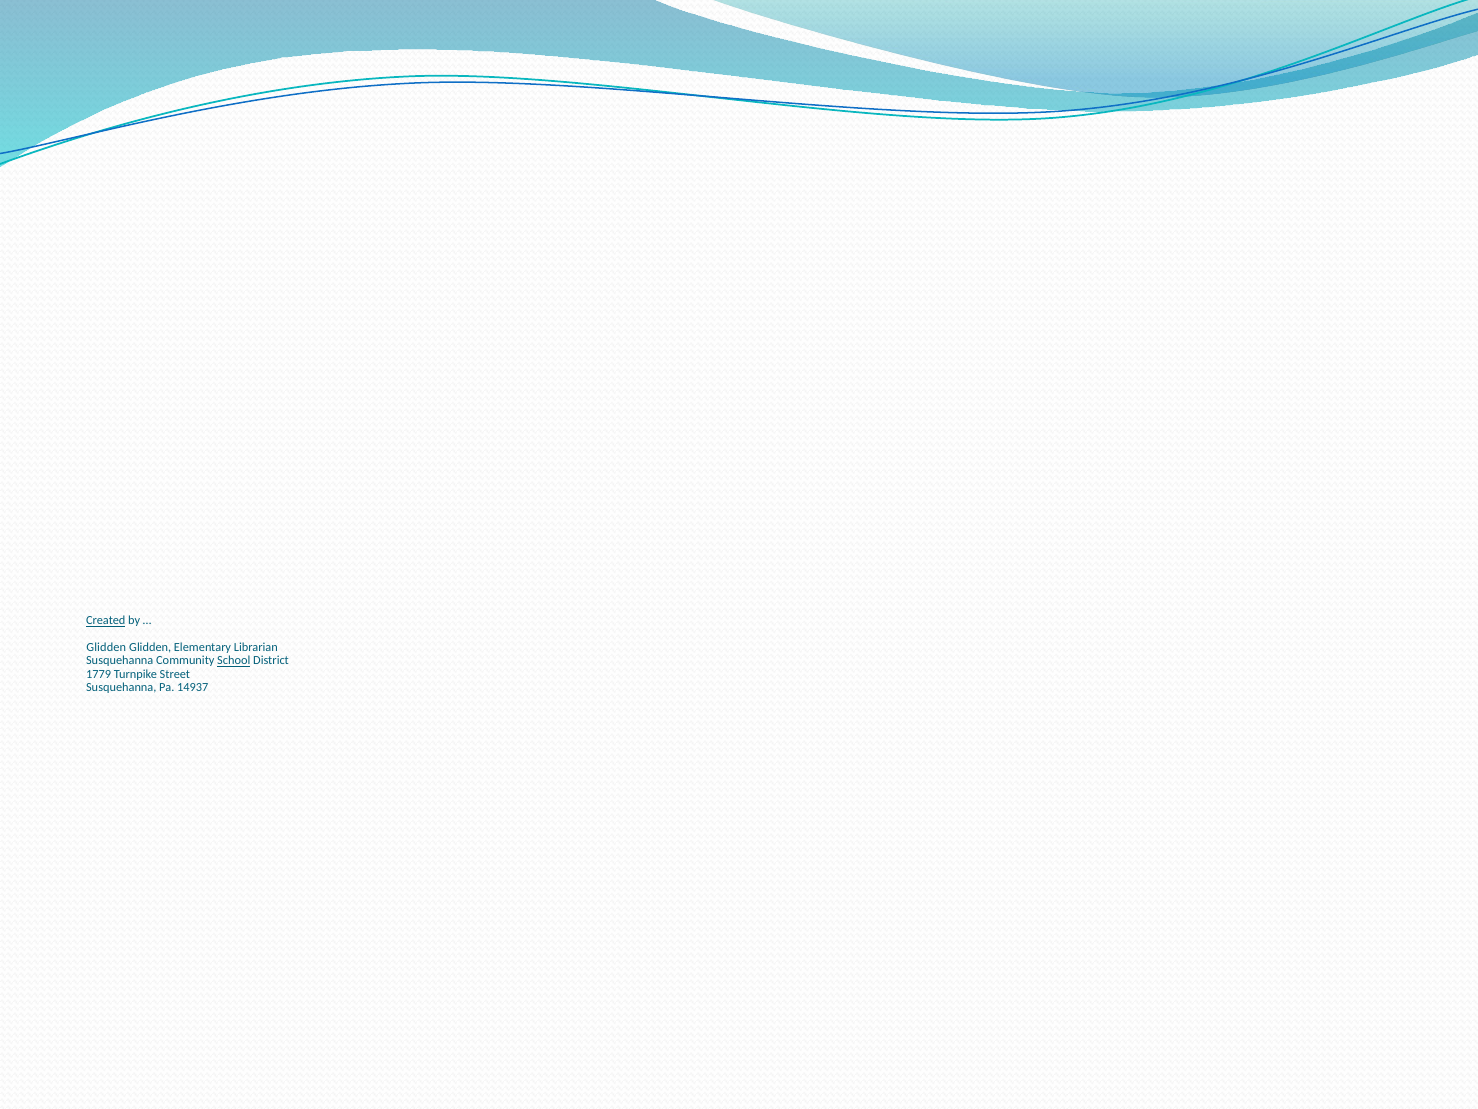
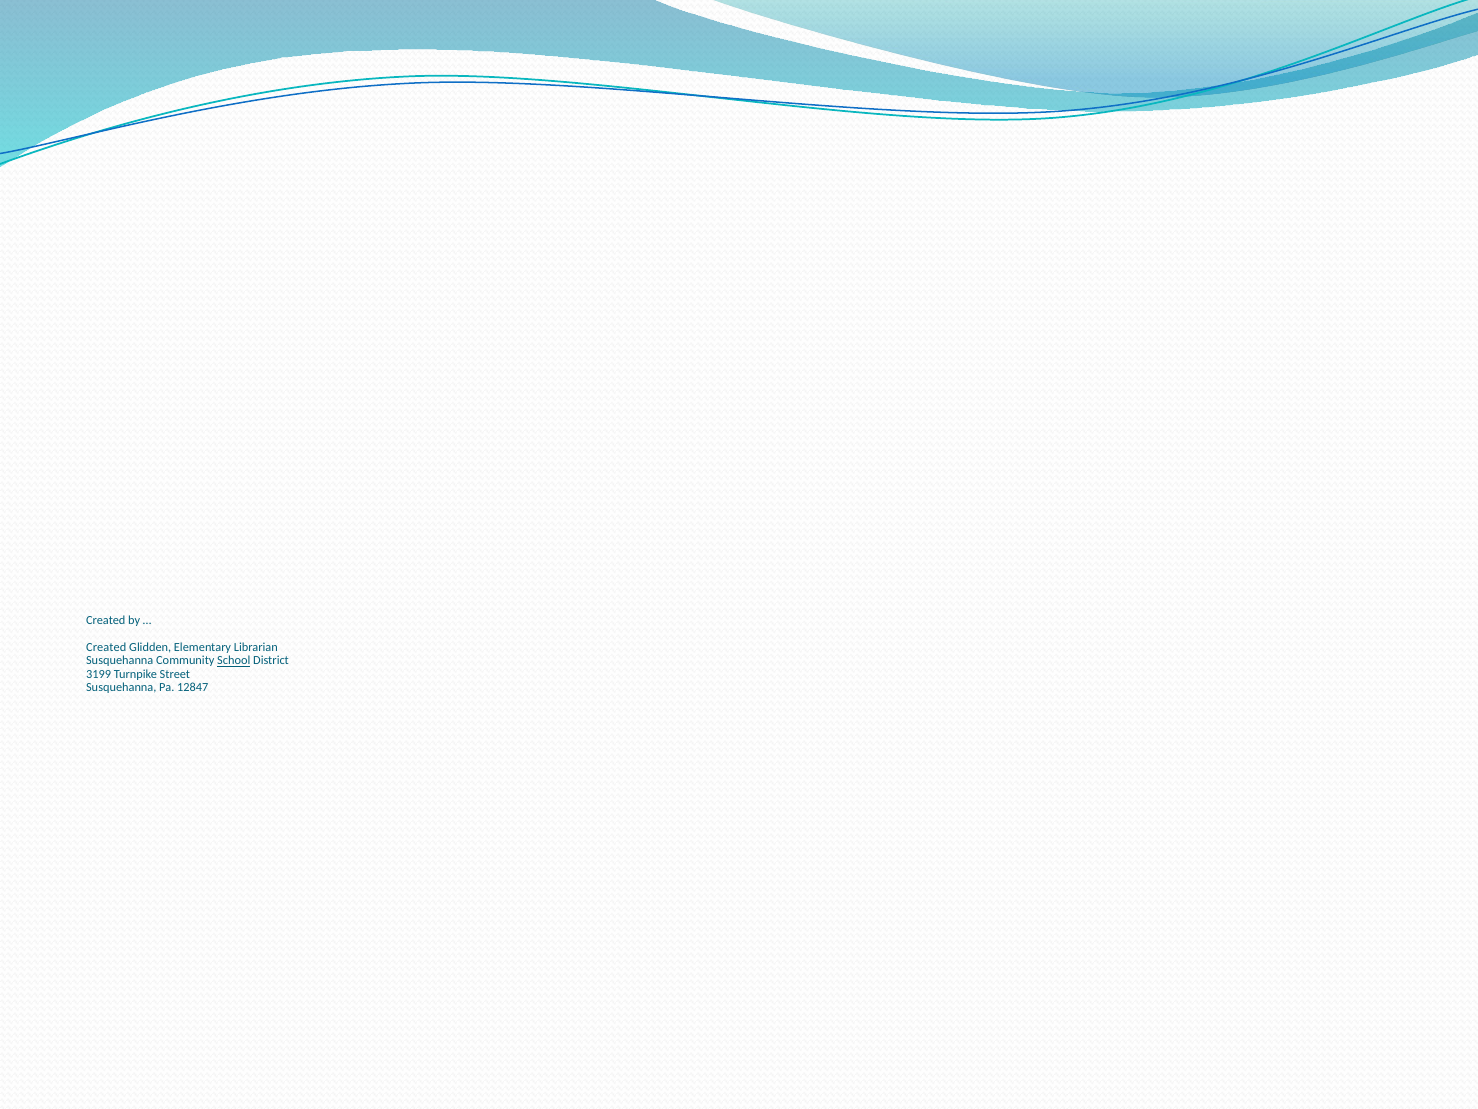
Created underline: present -> none (106, 620)
Glidden: Glidden -> Created (106, 647)
1779: 1779 -> 3199 (99, 674)
14937: 14937 -> 12847 (193, 687)
